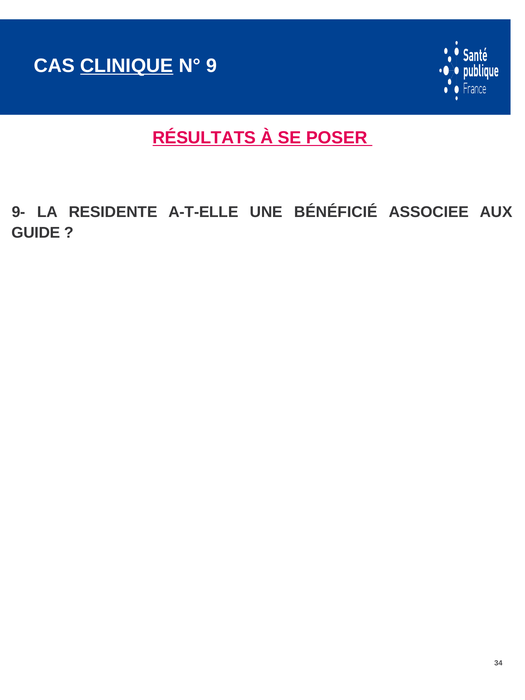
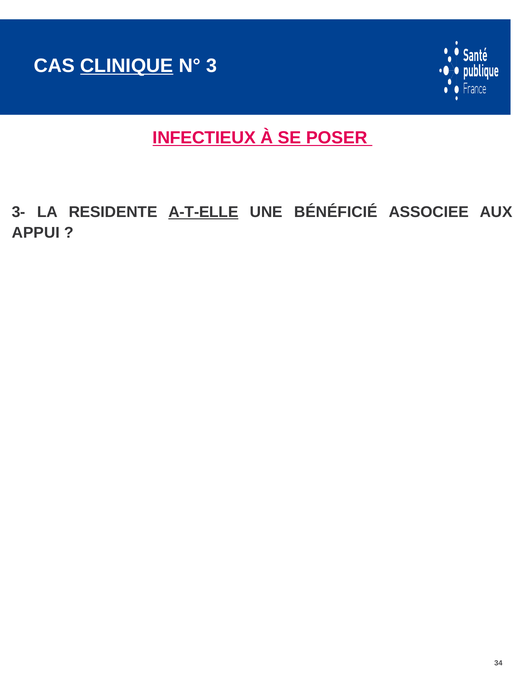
9: 9 -> 3 (211, 66)
RÉSULTATS: RÉSULTATS -> INFECTIEUX (204, 138)
9-: 9- -> 3- (19, 212)
A-T-ELLE underline: none -> present (203, 212)
GUIDE: GUIDE -> APPUI (36, 233)
